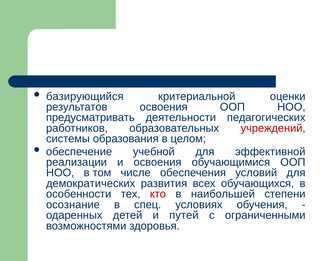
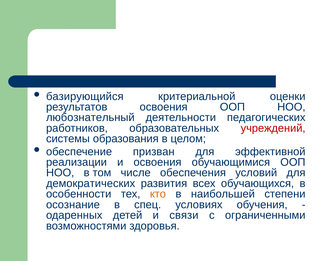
предусматривать: предусматривать -> любознательный (90, 117)
учебной: учебной -> призван (154, 151)
кто colour: red -> orange (158, 194)
путей: путей -> связи (184, 215)
